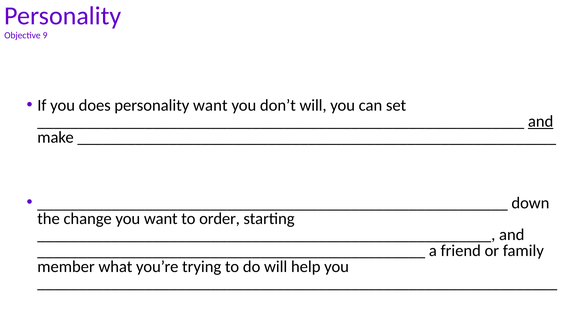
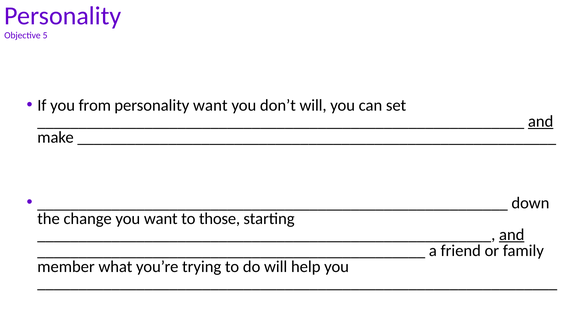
9: 9 -> 5 (45, 35)
does: does -> from (95, 105)
order: order -> those (220, 219)
and underline: none -> present (512, 235)
